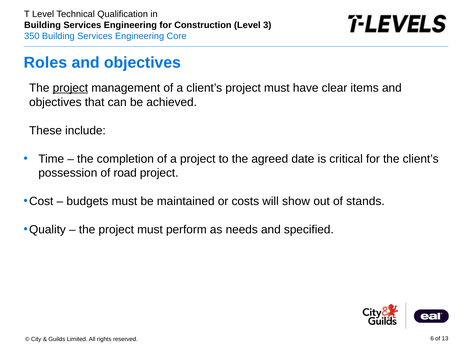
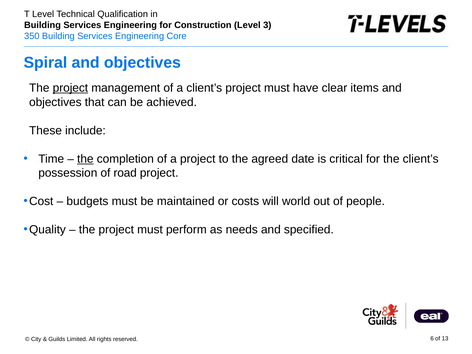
Roles: Roles -> Spiral (45, 63)
the underline: none -> present (85, 159)
show: show -> world (296, 201)
stands: stands -> people (366, 201)
